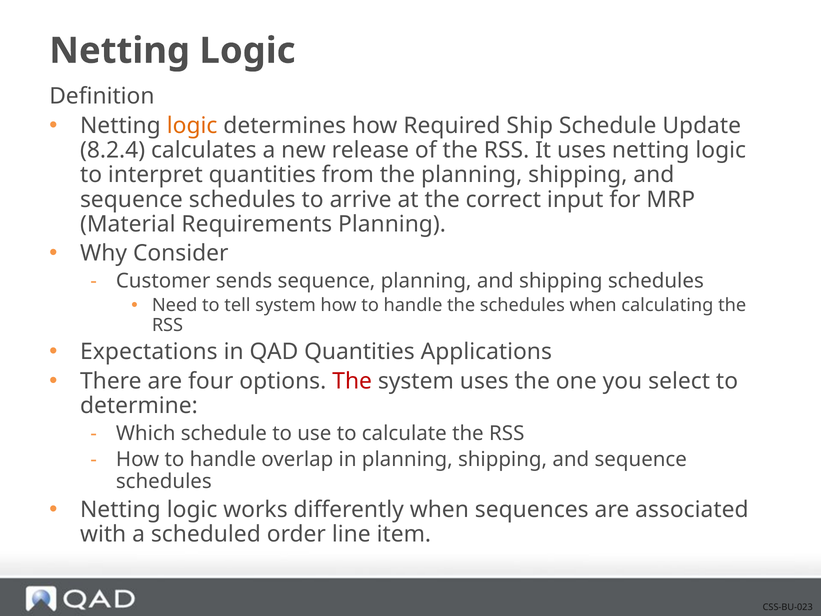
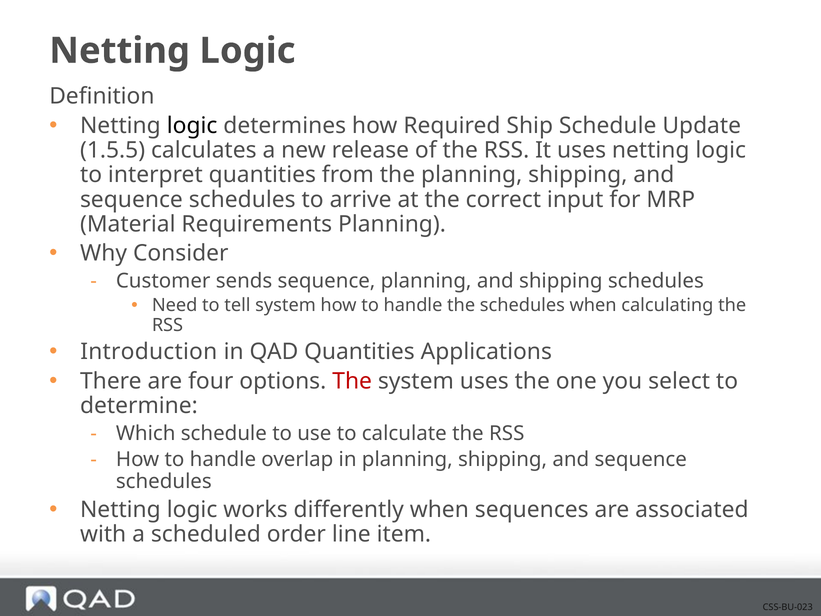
logic colour: orange -> black (192, 126)
8.2.4: 8.2.4 -> 1.5.5 (113, 150)
Expectations: Expectations -> Introduction (149, 352)
